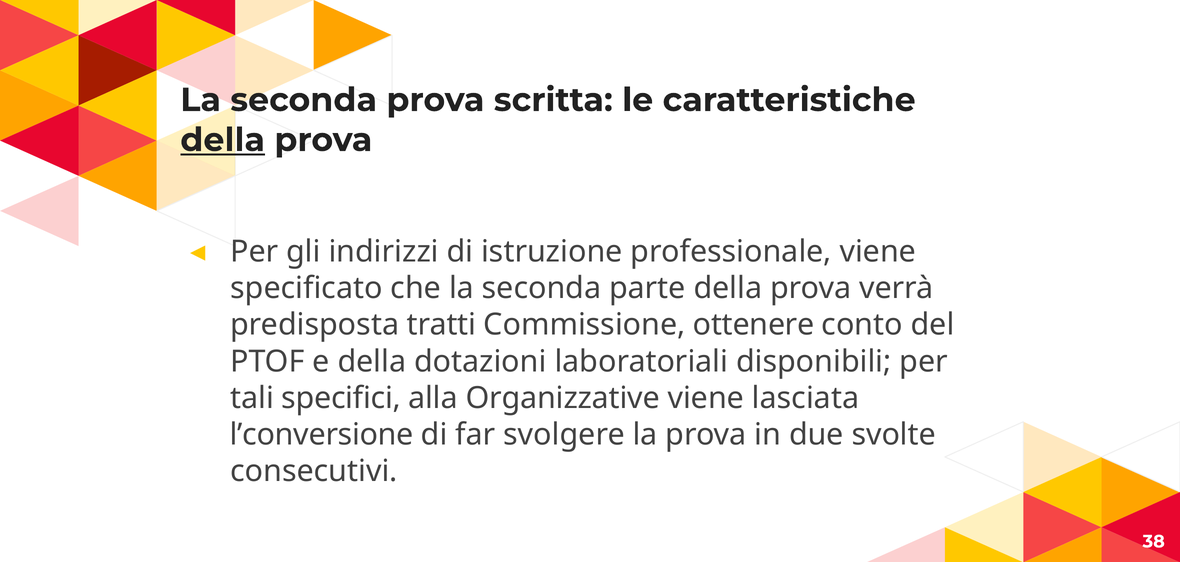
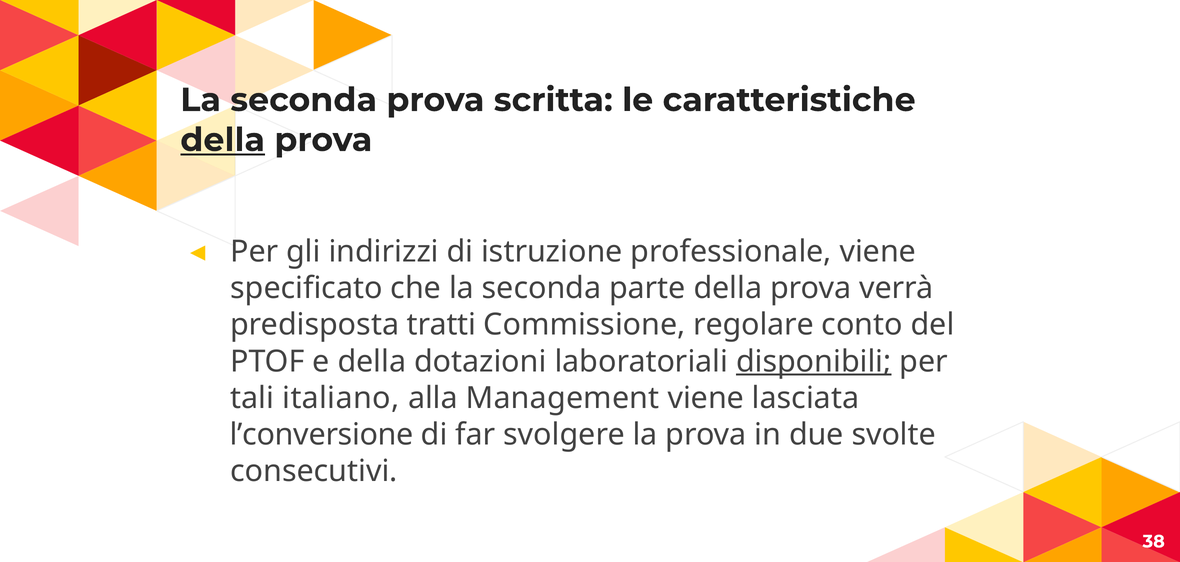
ottenere: ottenere -> regolare (754, 325)
disponibili underline: none -> present (814, 361)
specifici: specifici -> italiano (341, 398)
Organizzative: Organizzative -> Management (563, 398)
